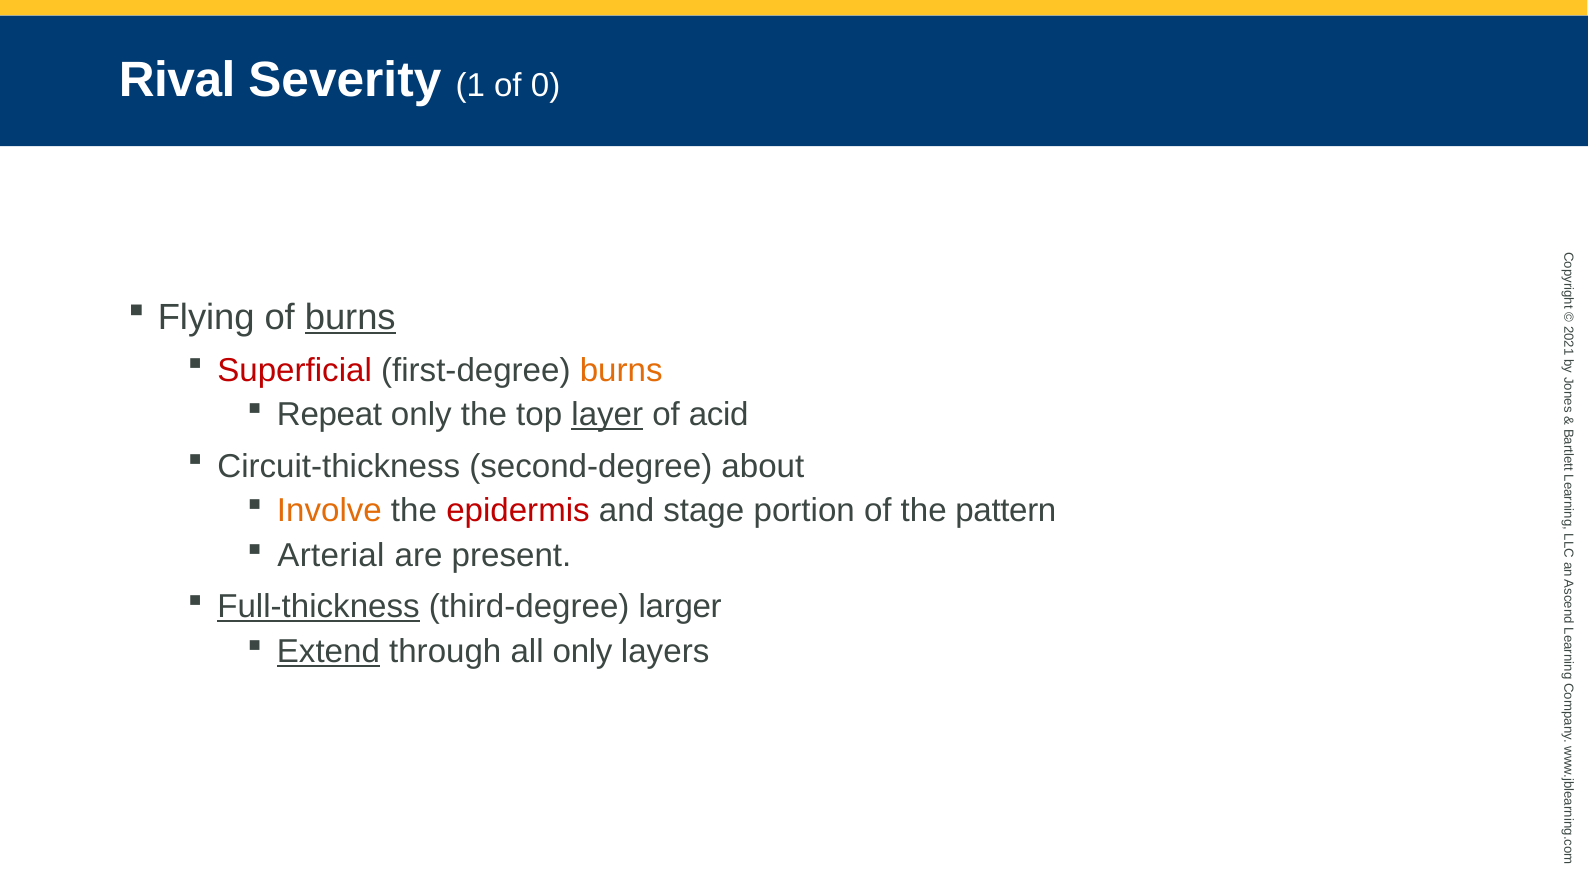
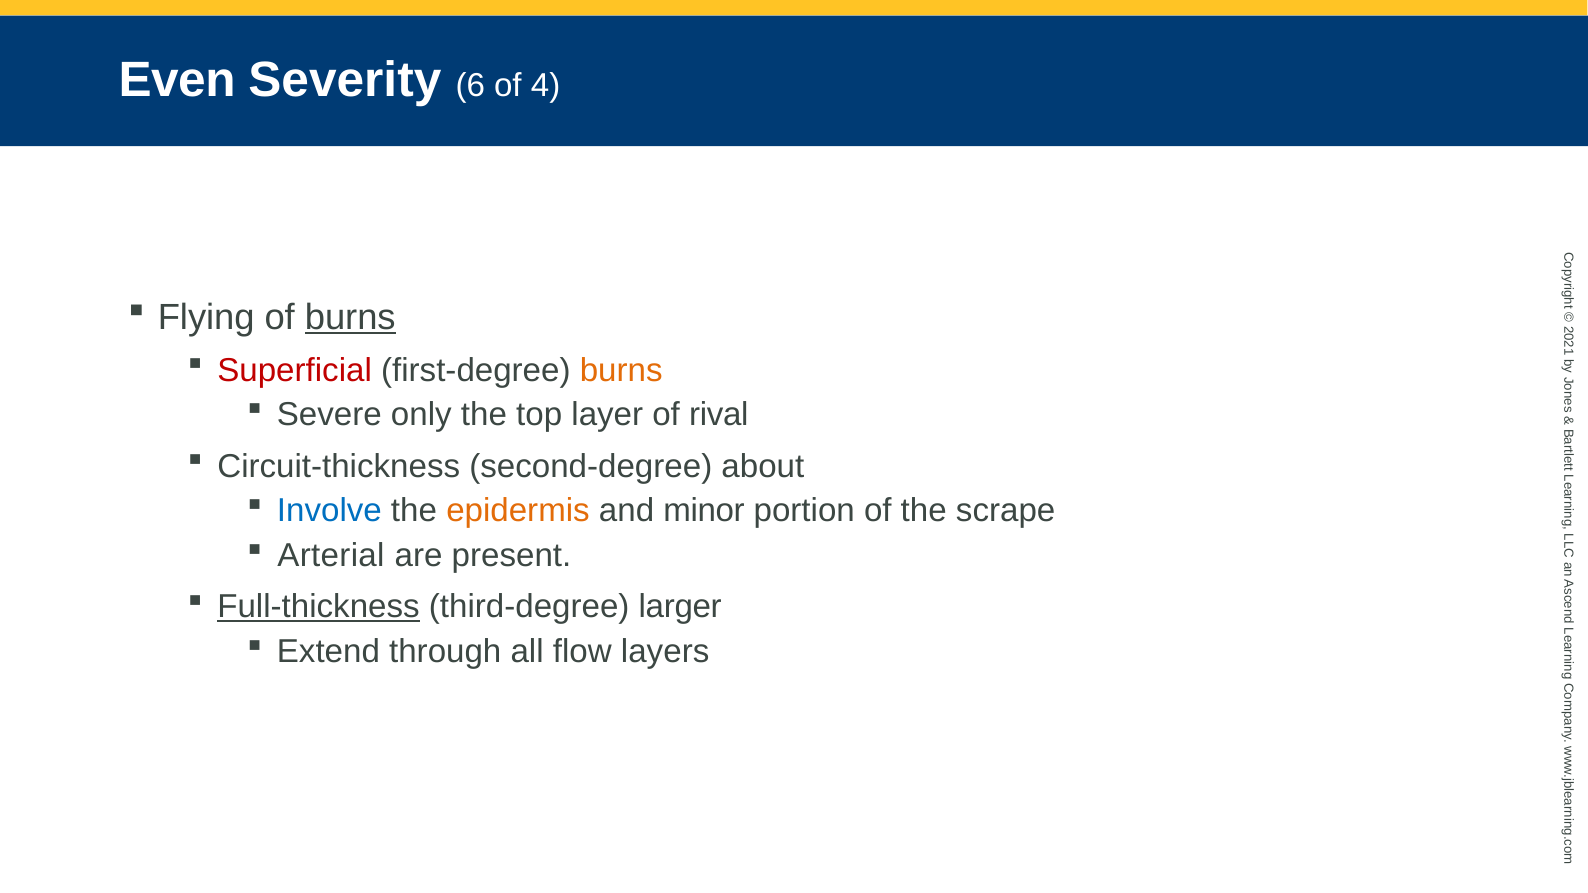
Rival: Rival -> Even (177, 80)
Severity 1: 1 -> 6 (470, 85)
of 0: 0 -> 4 (546, 85)
Repeat: Repeat -> Severe (329, 415)
layer underline: present -> none (607, 415)
acid: acid -> rival (719, 415)
Involve colour: orange -> blue (329, 511)
epidermis colour: red -> orange (518, 511)
stage: stage -> minor (704, 511)
pattern: pattern -> scrape (1006, 511)
Extend underline: present -> none (328, 652)
all only: only -> flow (582, 652)
